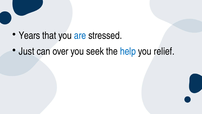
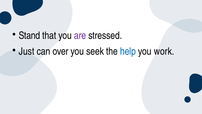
Years: Years -> Stand (29, 35)
are colour: blue -> purple (80, 35)
relief: relief -> work (164, 51)
